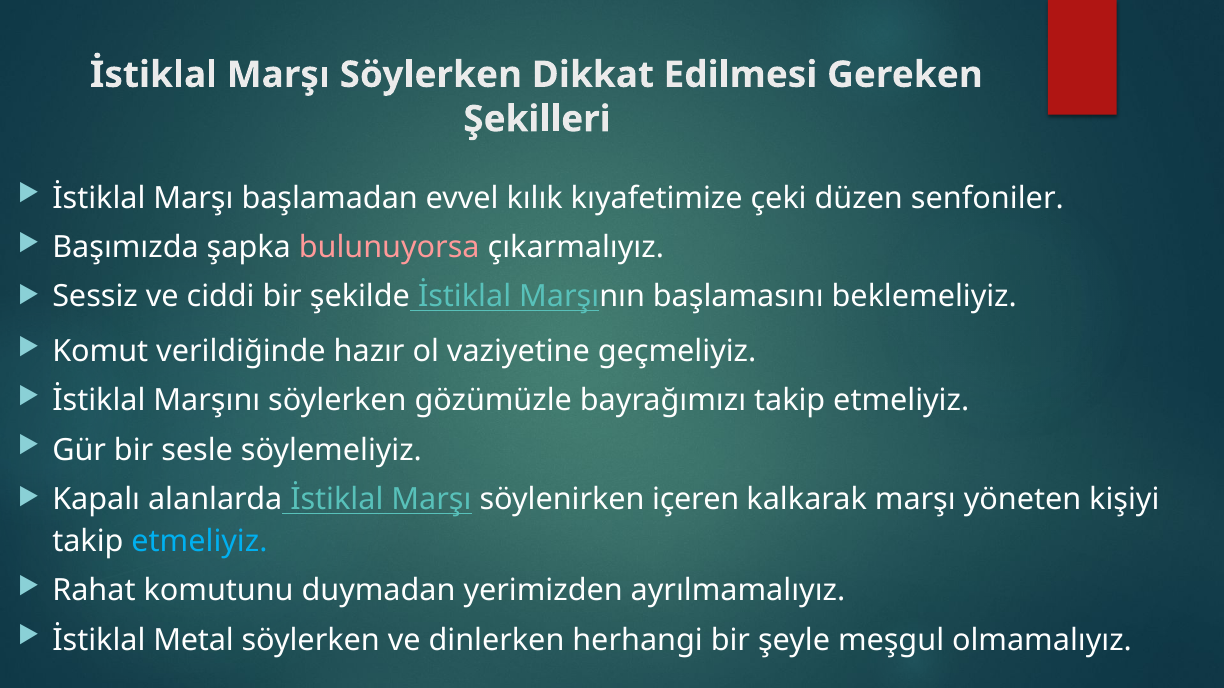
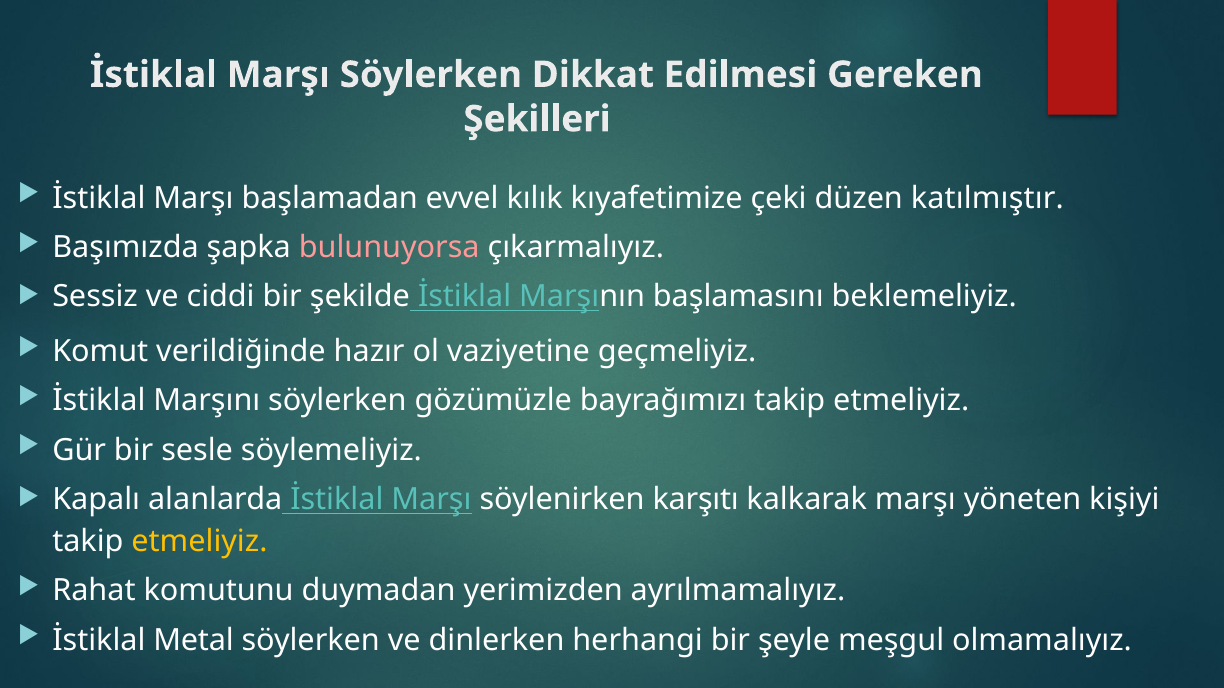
senfoniler: senfoniler -> katılmıştır (987, 198)
içeren: içeren -> karşıtı (696, 500)
etmeliyiz colour: light blue -> yellow (199, 542)
